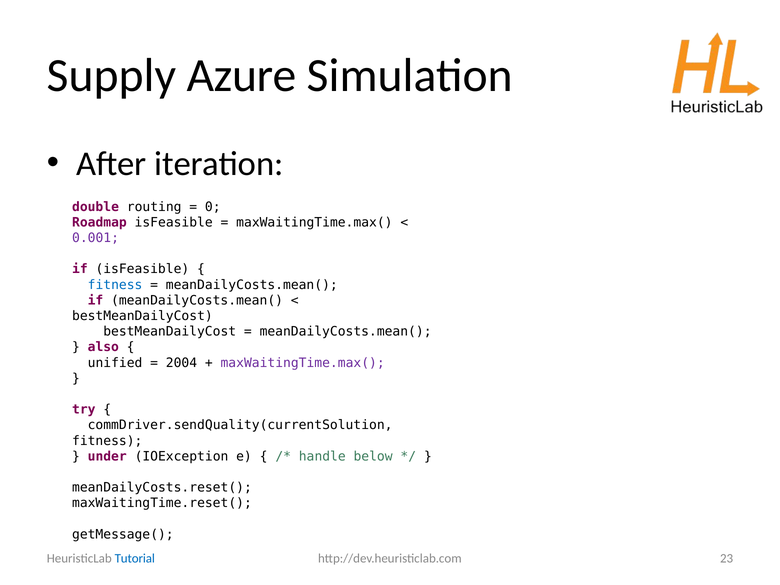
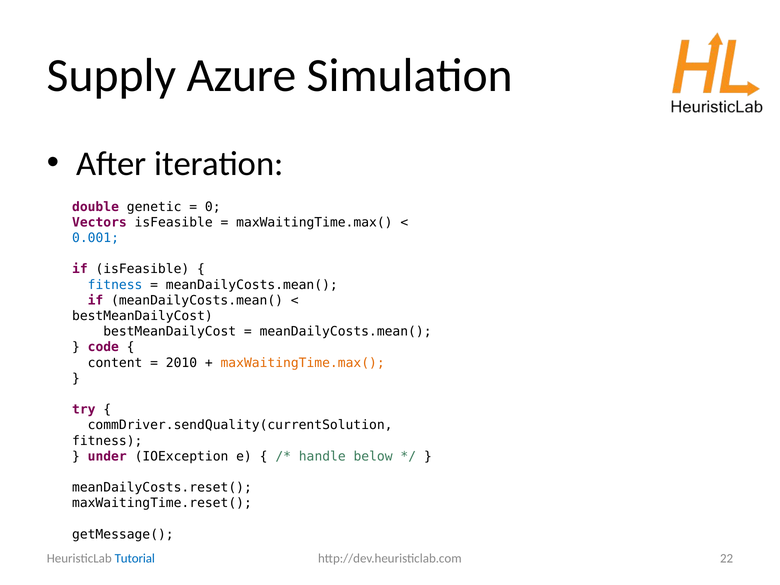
routing: routing -> genetic (154, 207)
Roadmap: Roadmap -> Vectors (99, 222)
0.001 colour: purple -> blue (96, 238)
also: also -> code (103, 347)
unified: unified -> content (115, 363)
2004: 2004 -> 2010 (181, 363)
maxWaitingTime.max( colour: purple -> orange (303, 363)
23: 23 -> 22 (727, 559)
